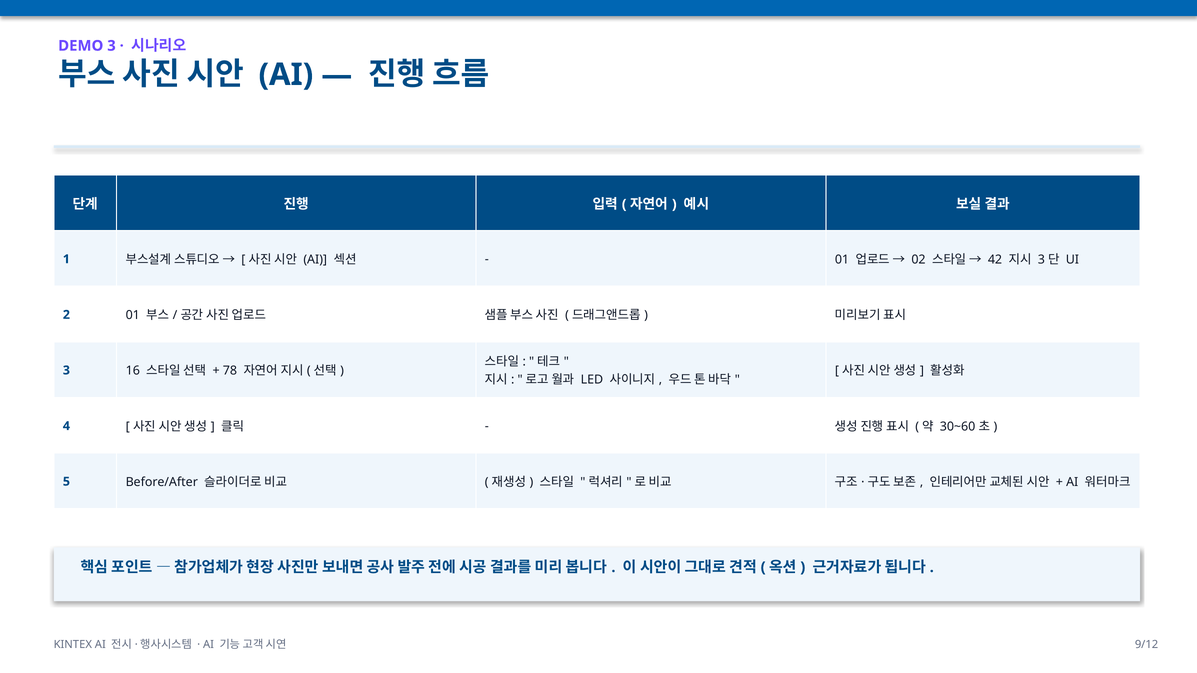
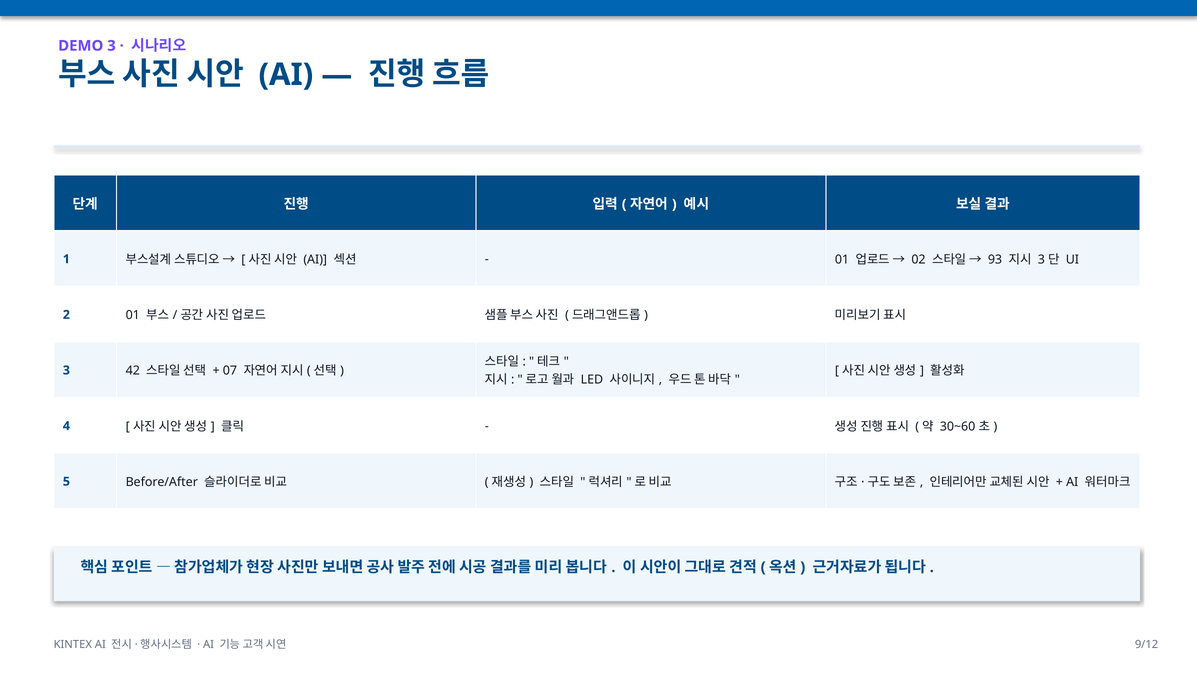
42: 42 -> 93 (995, 260)
16: 16 -> 42 (133, 371)
78: 78 -> 07 (230, 371)
